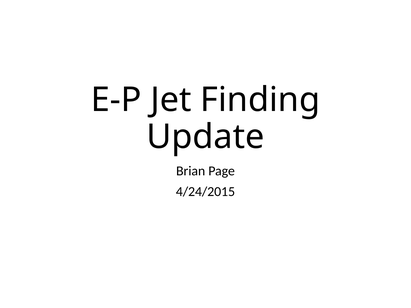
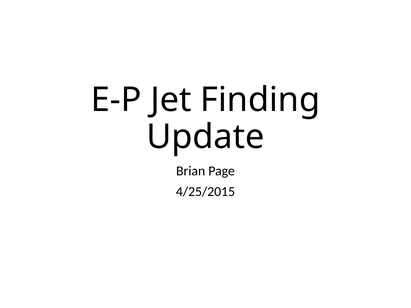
4/24/2015: 4/24/2015 -> 4/25/2015 (205, 192)
